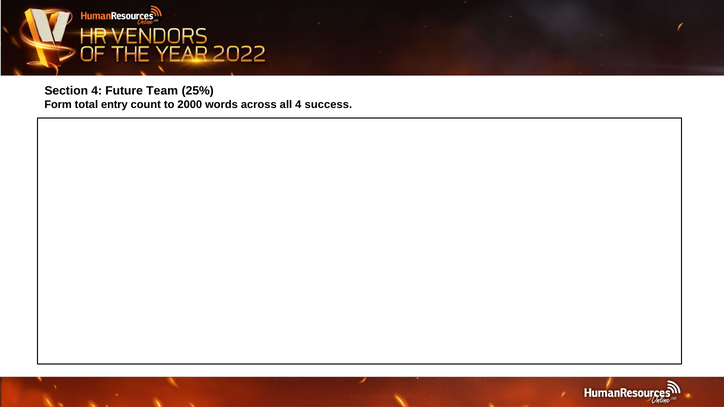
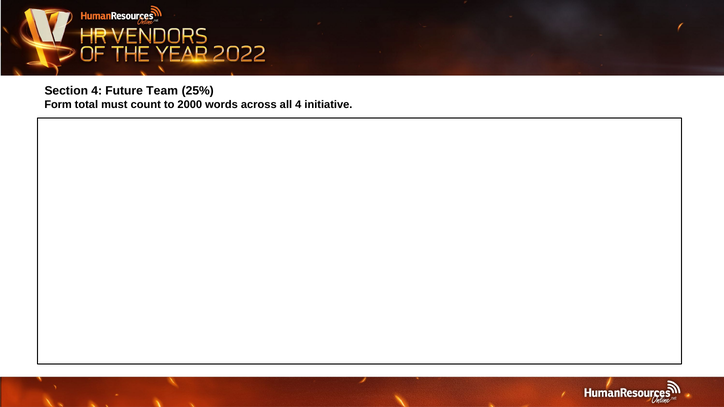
entry: entry -> must (114, 105)
success: success -> initiative (328, 105)
